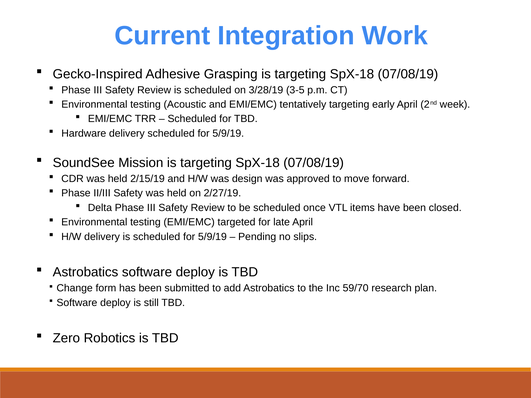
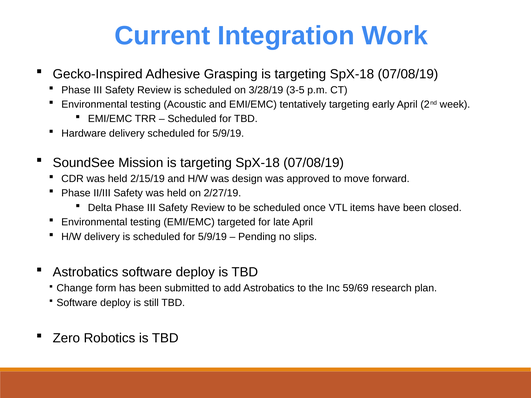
59/70: 59/70 -> 59/69 (356, 288)
